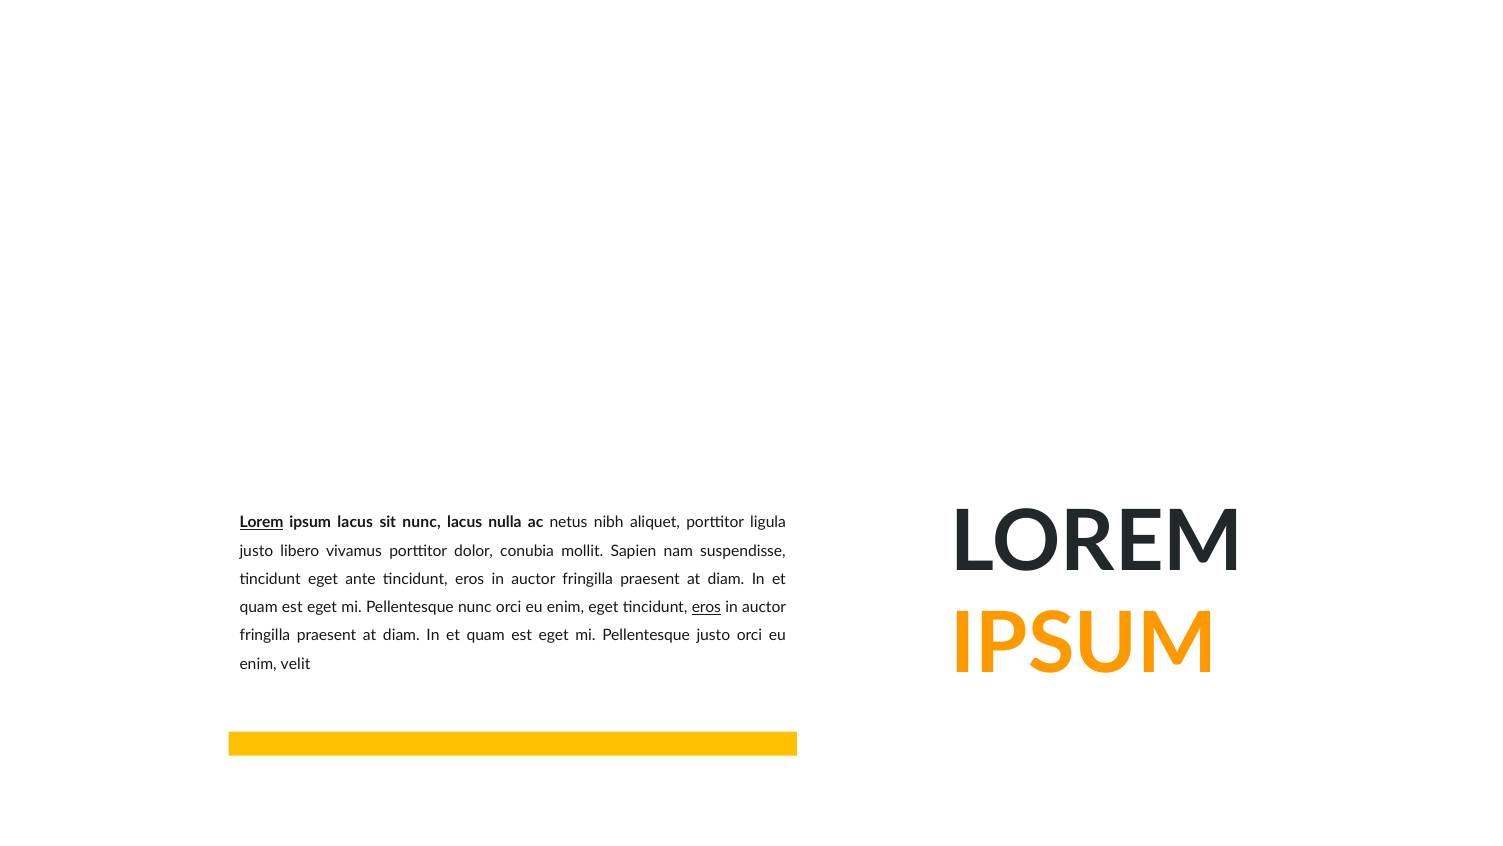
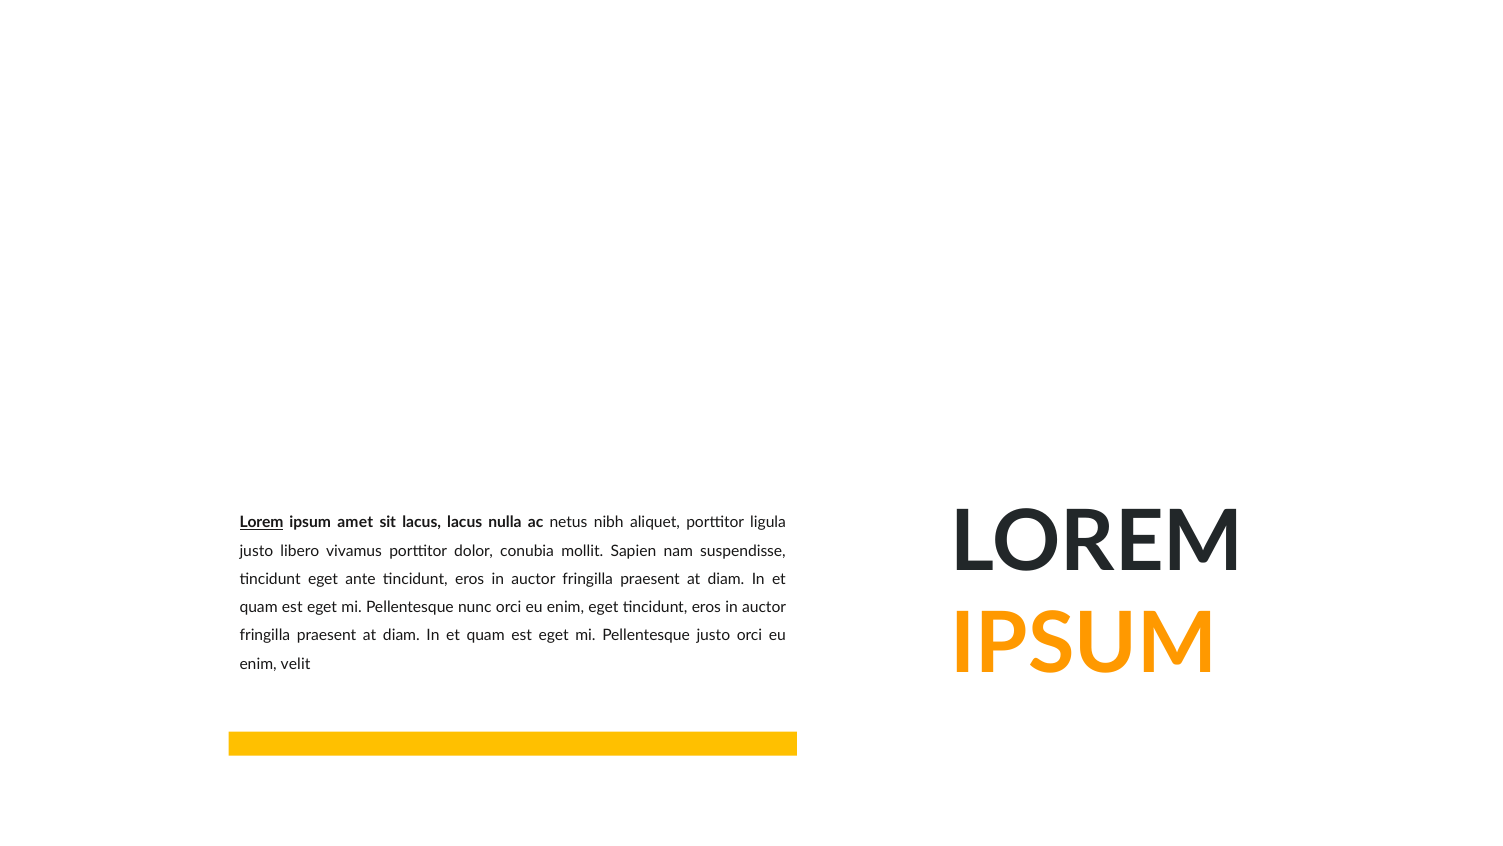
ipsum lacus: lacus -> amet (355, 522)
sit nunc: nunc -> lacus (422, 522)
eros underline: present -> none (706, 607)
